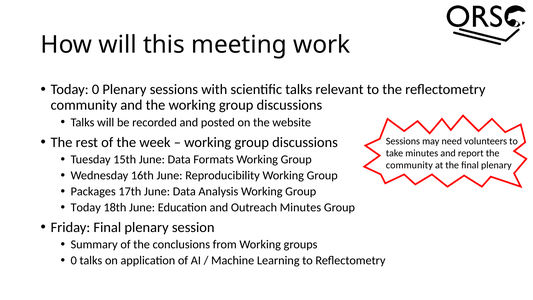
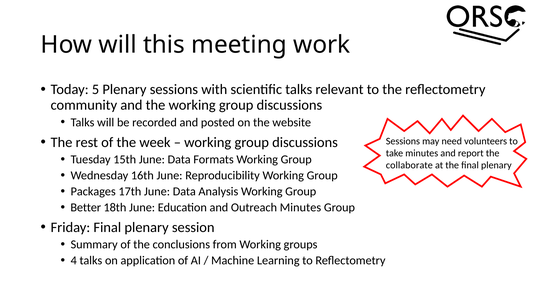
Today 0: 0 -> 5 (96, 90)
community: community -> collaborate (409, 165)
Today: Today -> Better (86, 207)
0: 0 -> 4 (74, 260)
